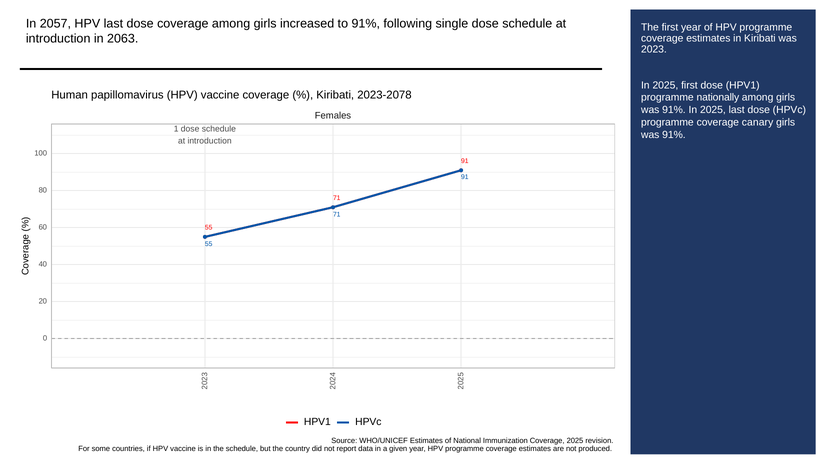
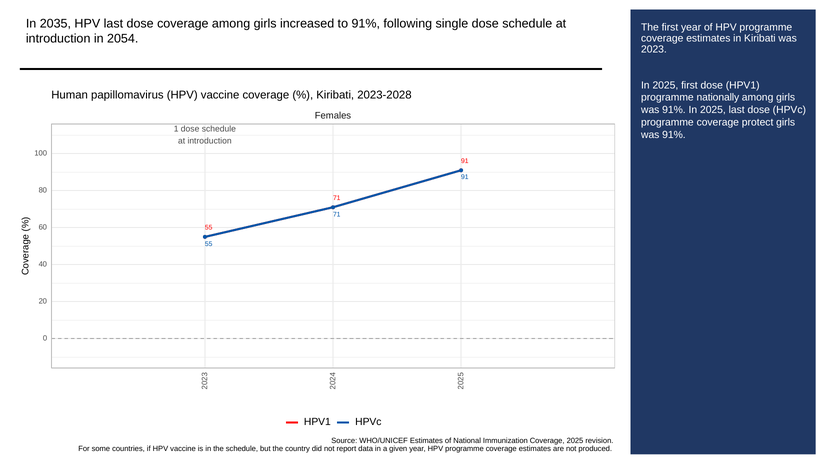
2057: 2057 -> 2035 (55, 24)
2063: 2063 -> 2054 (123, 39)
2023-2078: 2023-2078 -> 2023-2028 (384, 95)
canary: canary -> protect (758, 122)
